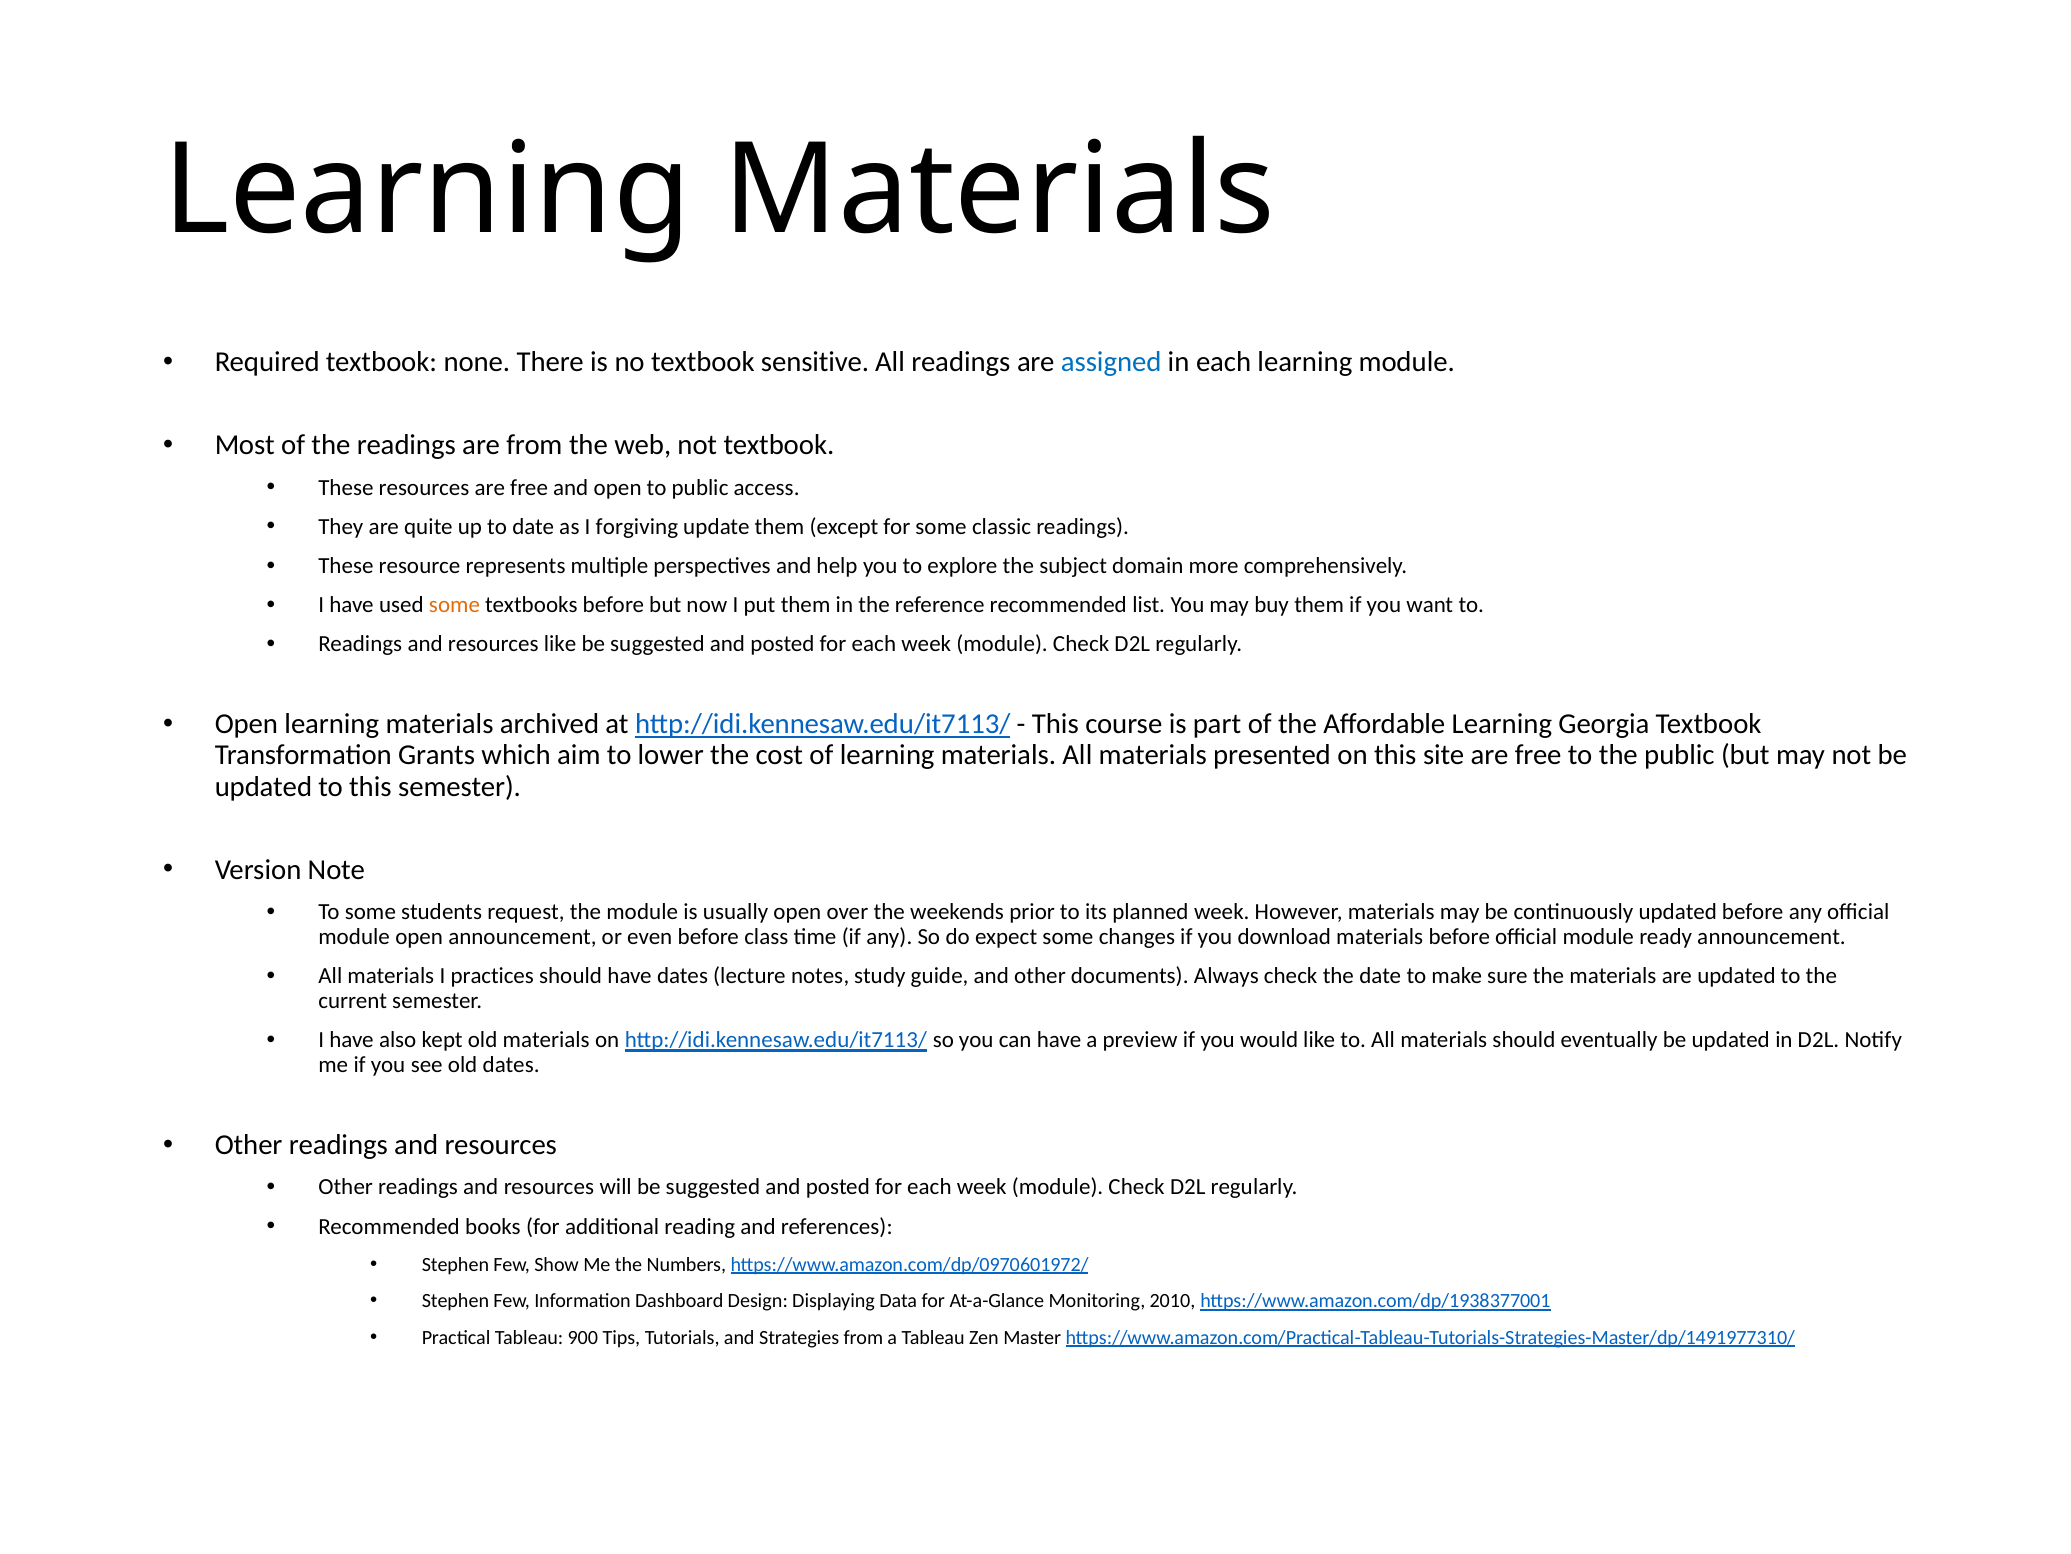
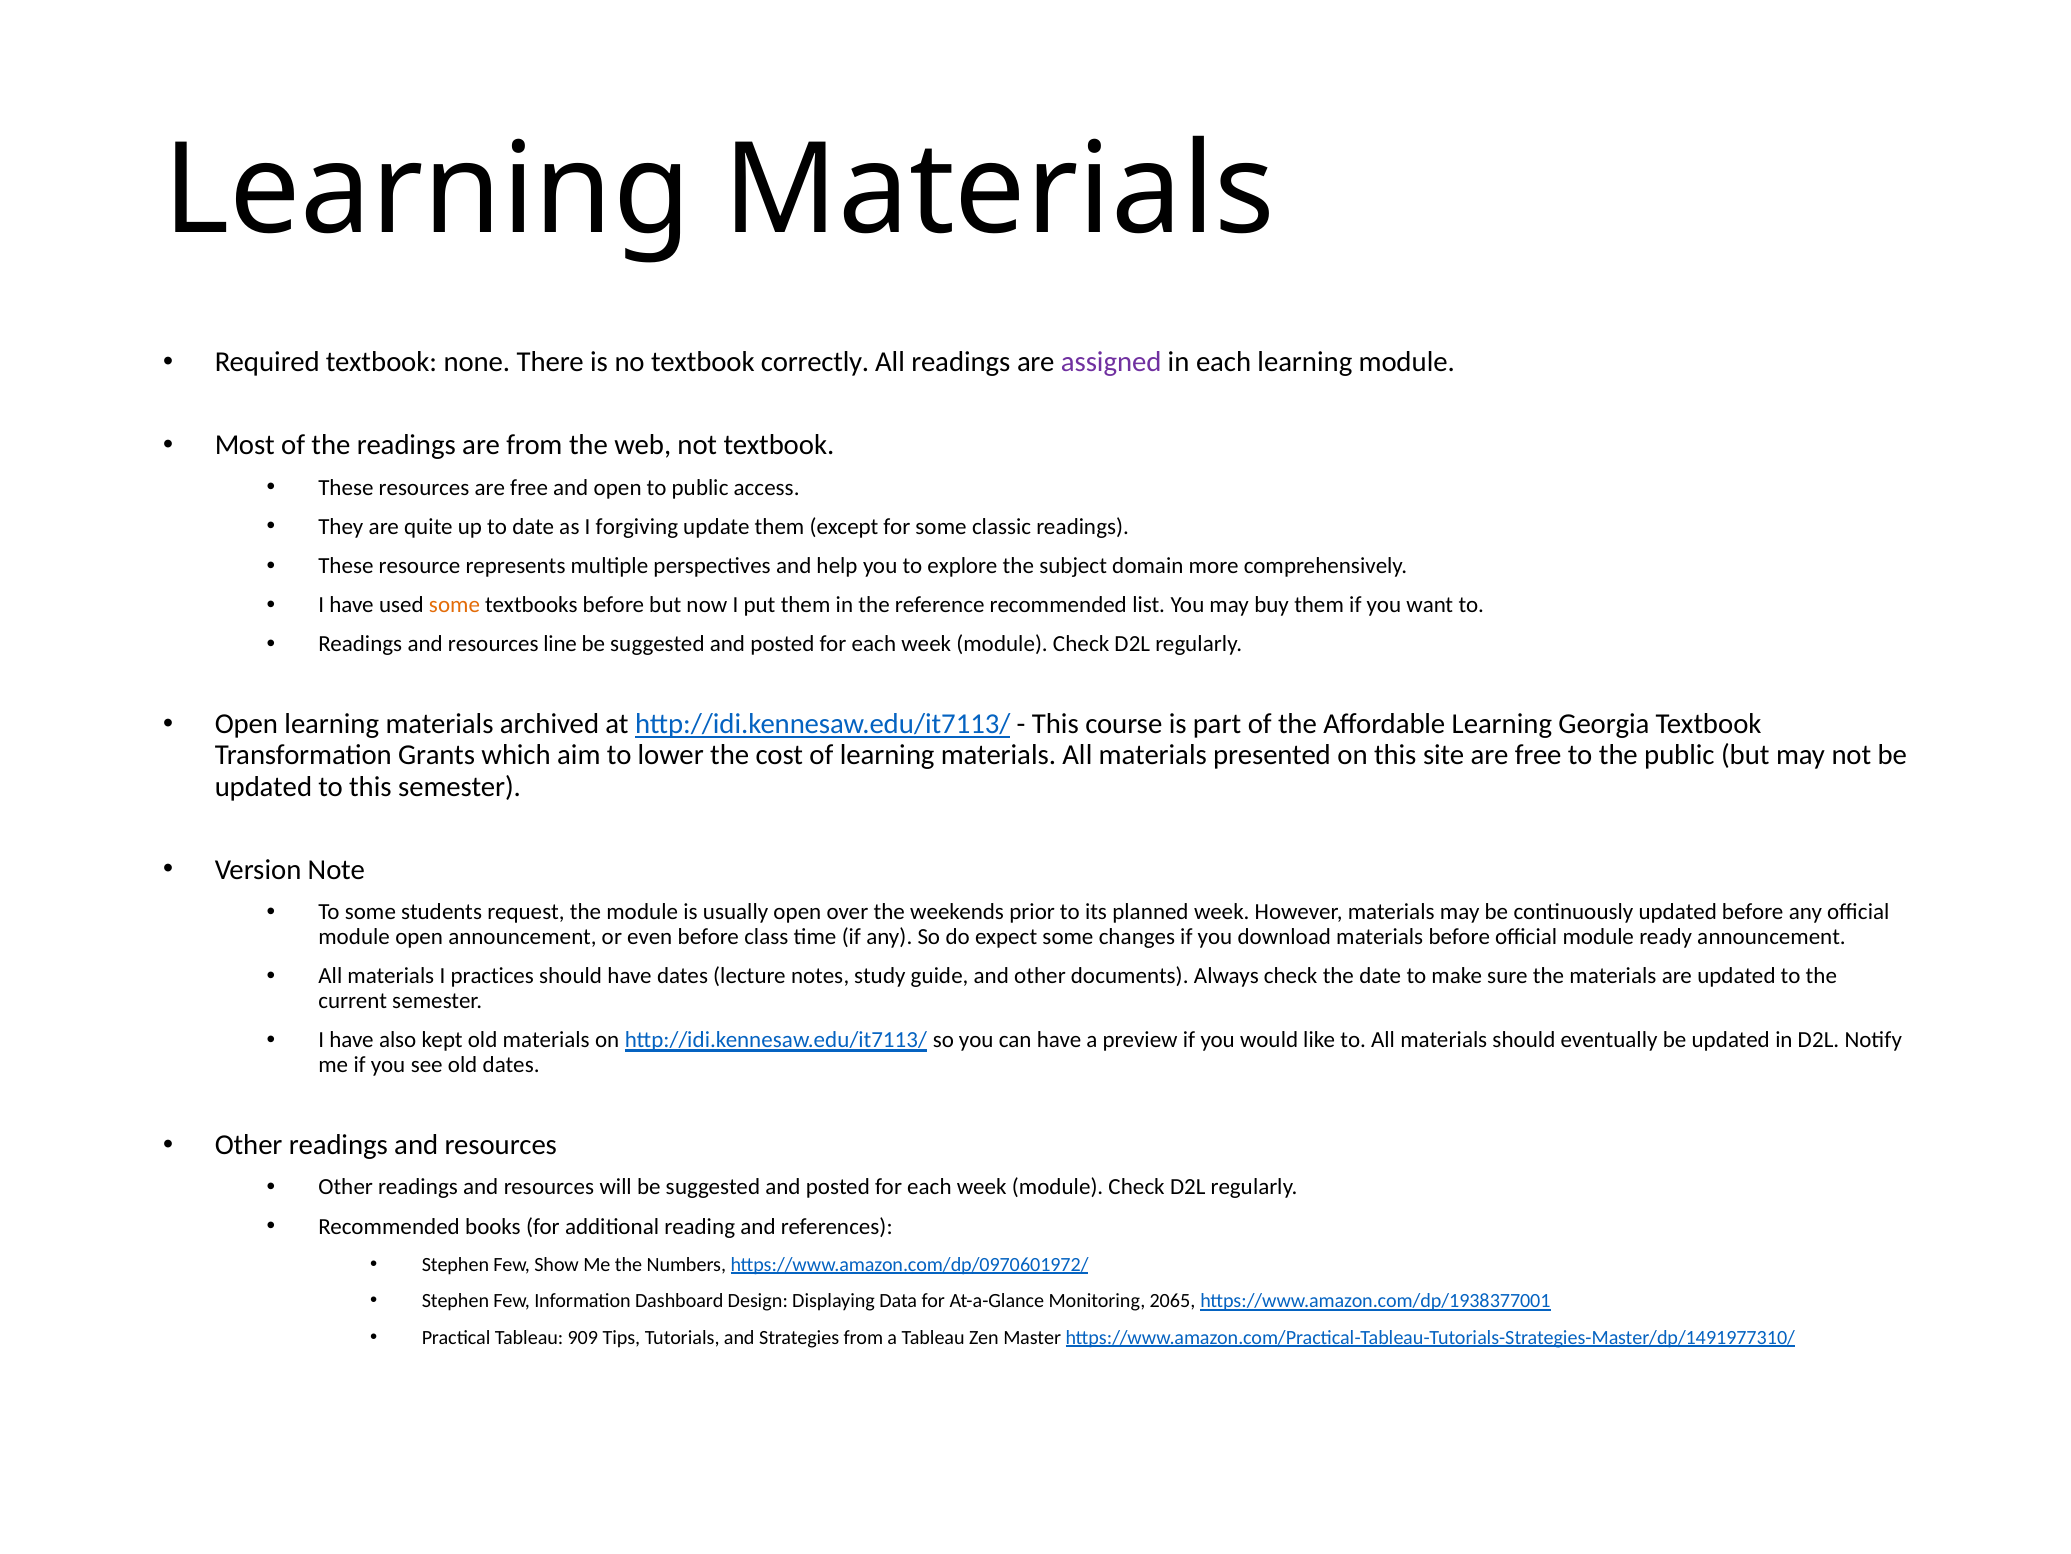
sensitive: sensitive -> correctly (815, 362)
assigned colour: blue -> purple (1111, 362)
resources like: like -> line (560, 644)
2010: 2010 -> 2065 (1172, 1300)
900: 900 -> 909 (583, 1337)
